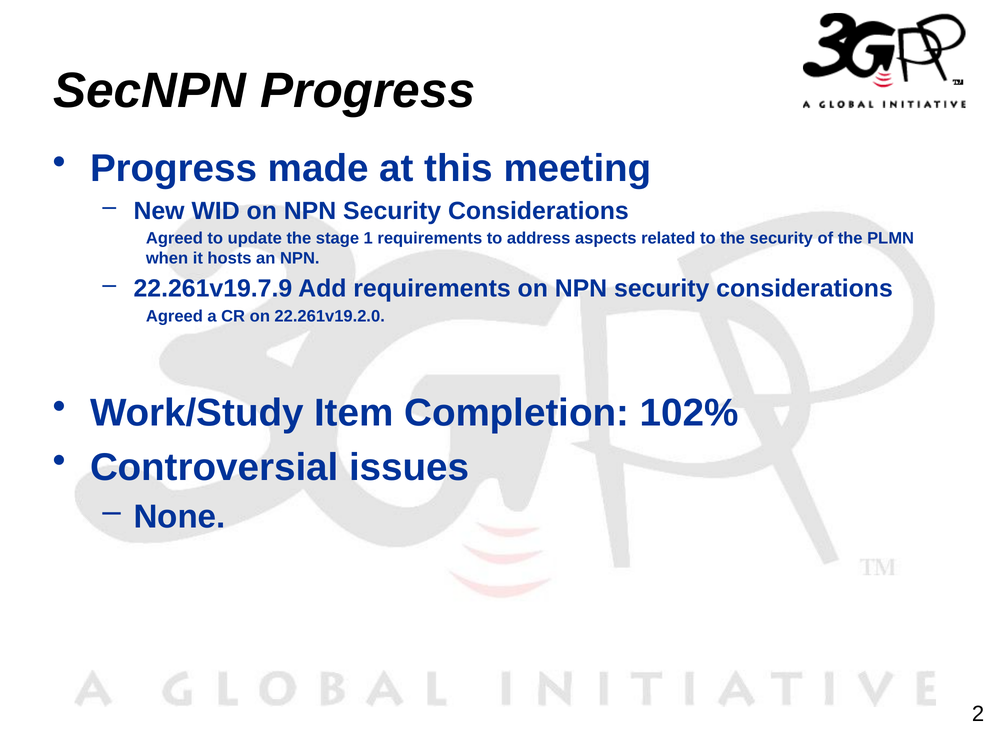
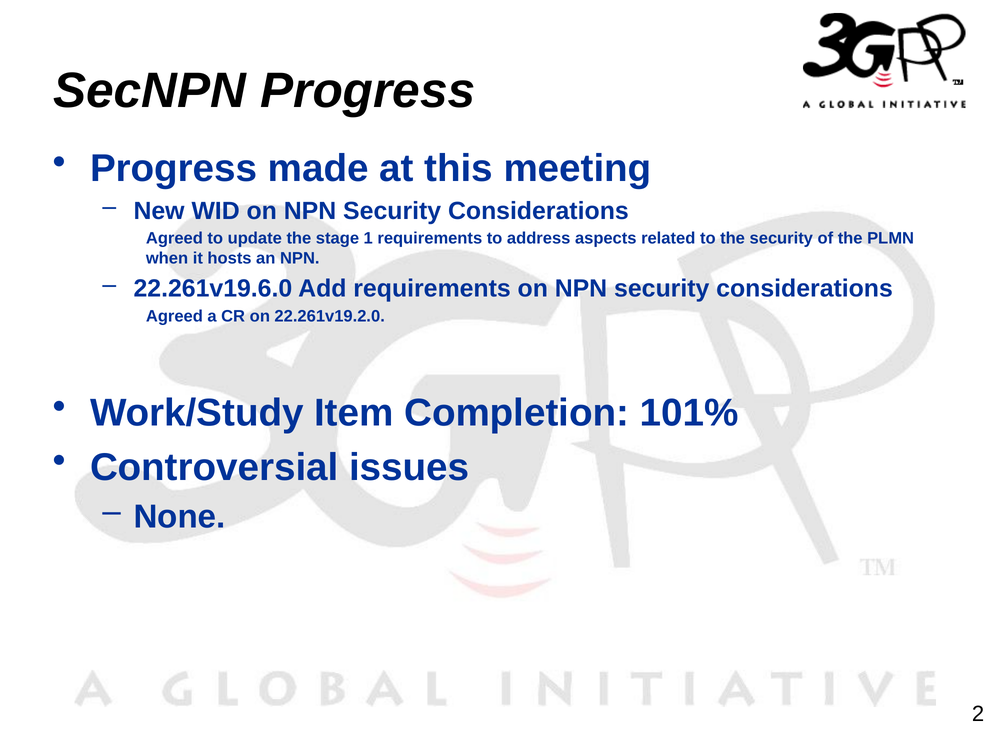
22.261v19.7.9: 22.261v19.7.9 -> 22.261v19.6.0 (213, 289)
102%: 102% -> 101% (689, 413)
